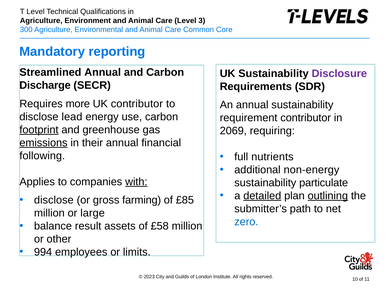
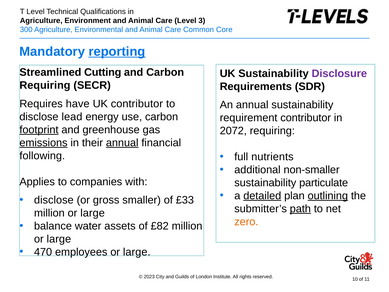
reporting underline: none -> present (117, 52)
Streamlined Annual: Annual -> Cutting (103, 72)
Discharge: Discharge -> Requiring (45, 85)
more: more -> have (78, 104)
2069: 2069 -> 2072 (233, 131)
annual underline: none -> present (122, 143)
non-energy: non-energy -> non-smaller (312, 170)
with underline: present -> none (136, 182)
farming: farming -> smaller (142, 200)
£85: £85 -> £33 (185, 200)
path underline: none -> present (300, 209)
zero colour: blue -> orange (246, 222)
result: result -> water (88, 226)
£58: £58 -> £82 (160, 226)
other: other -> large (59, 239)
994: 994 -> 470 (43, 252)
employees or limits: limits -> large (137, 252)
